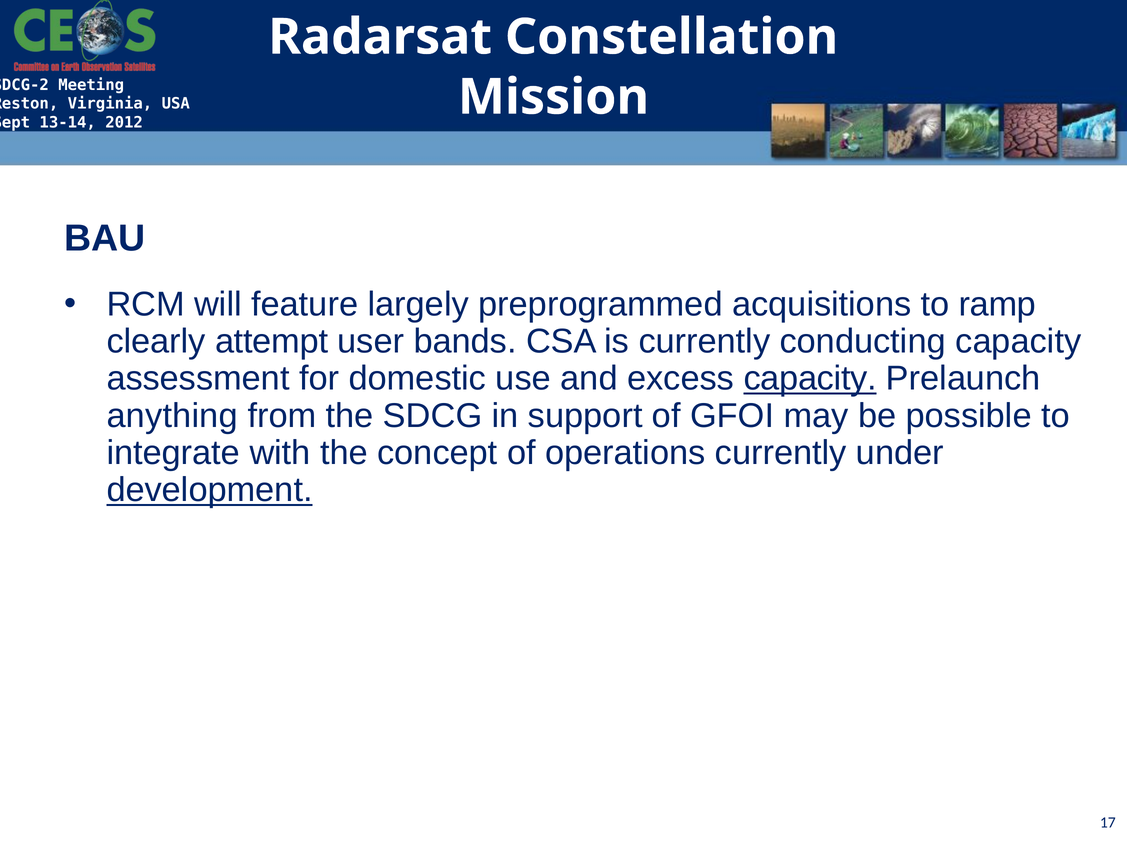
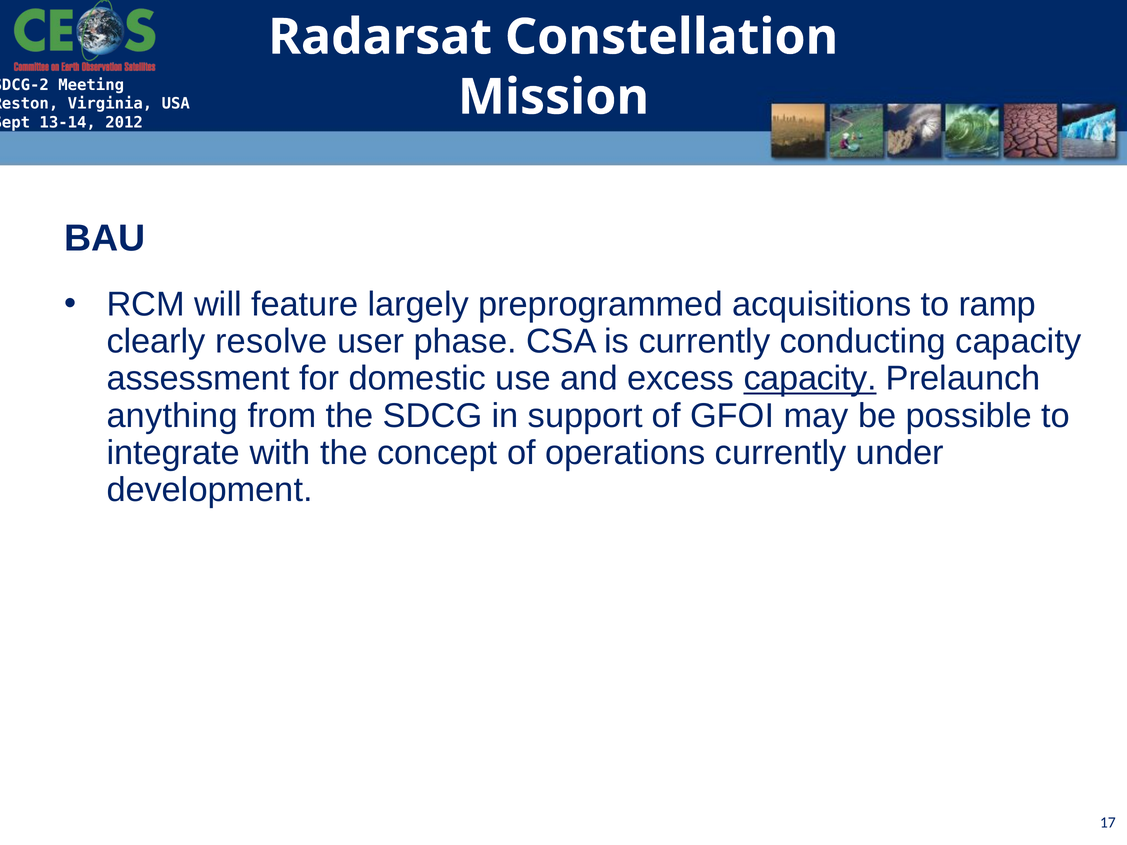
attempt: attempt -> resolve (271, 342)
bands: bands -> phase (465, 342)
development underline: present -> none (210, 490)
